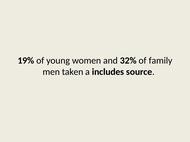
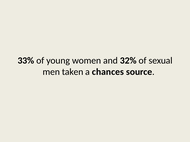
19%: 19% -> 33% (26, 61)
family: family -> sexual (161, 61)
includes: includes -> chances (108, 72)
